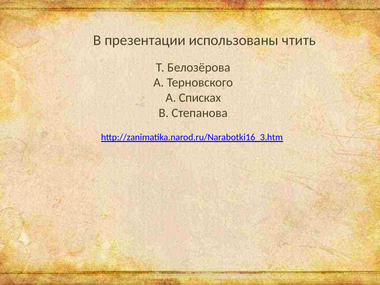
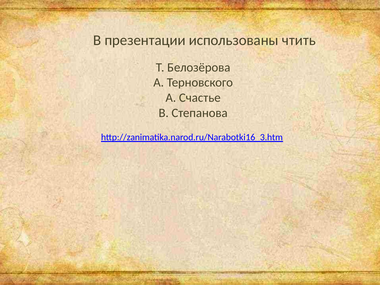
Списках: Списках -> Счастье (200, 98)
